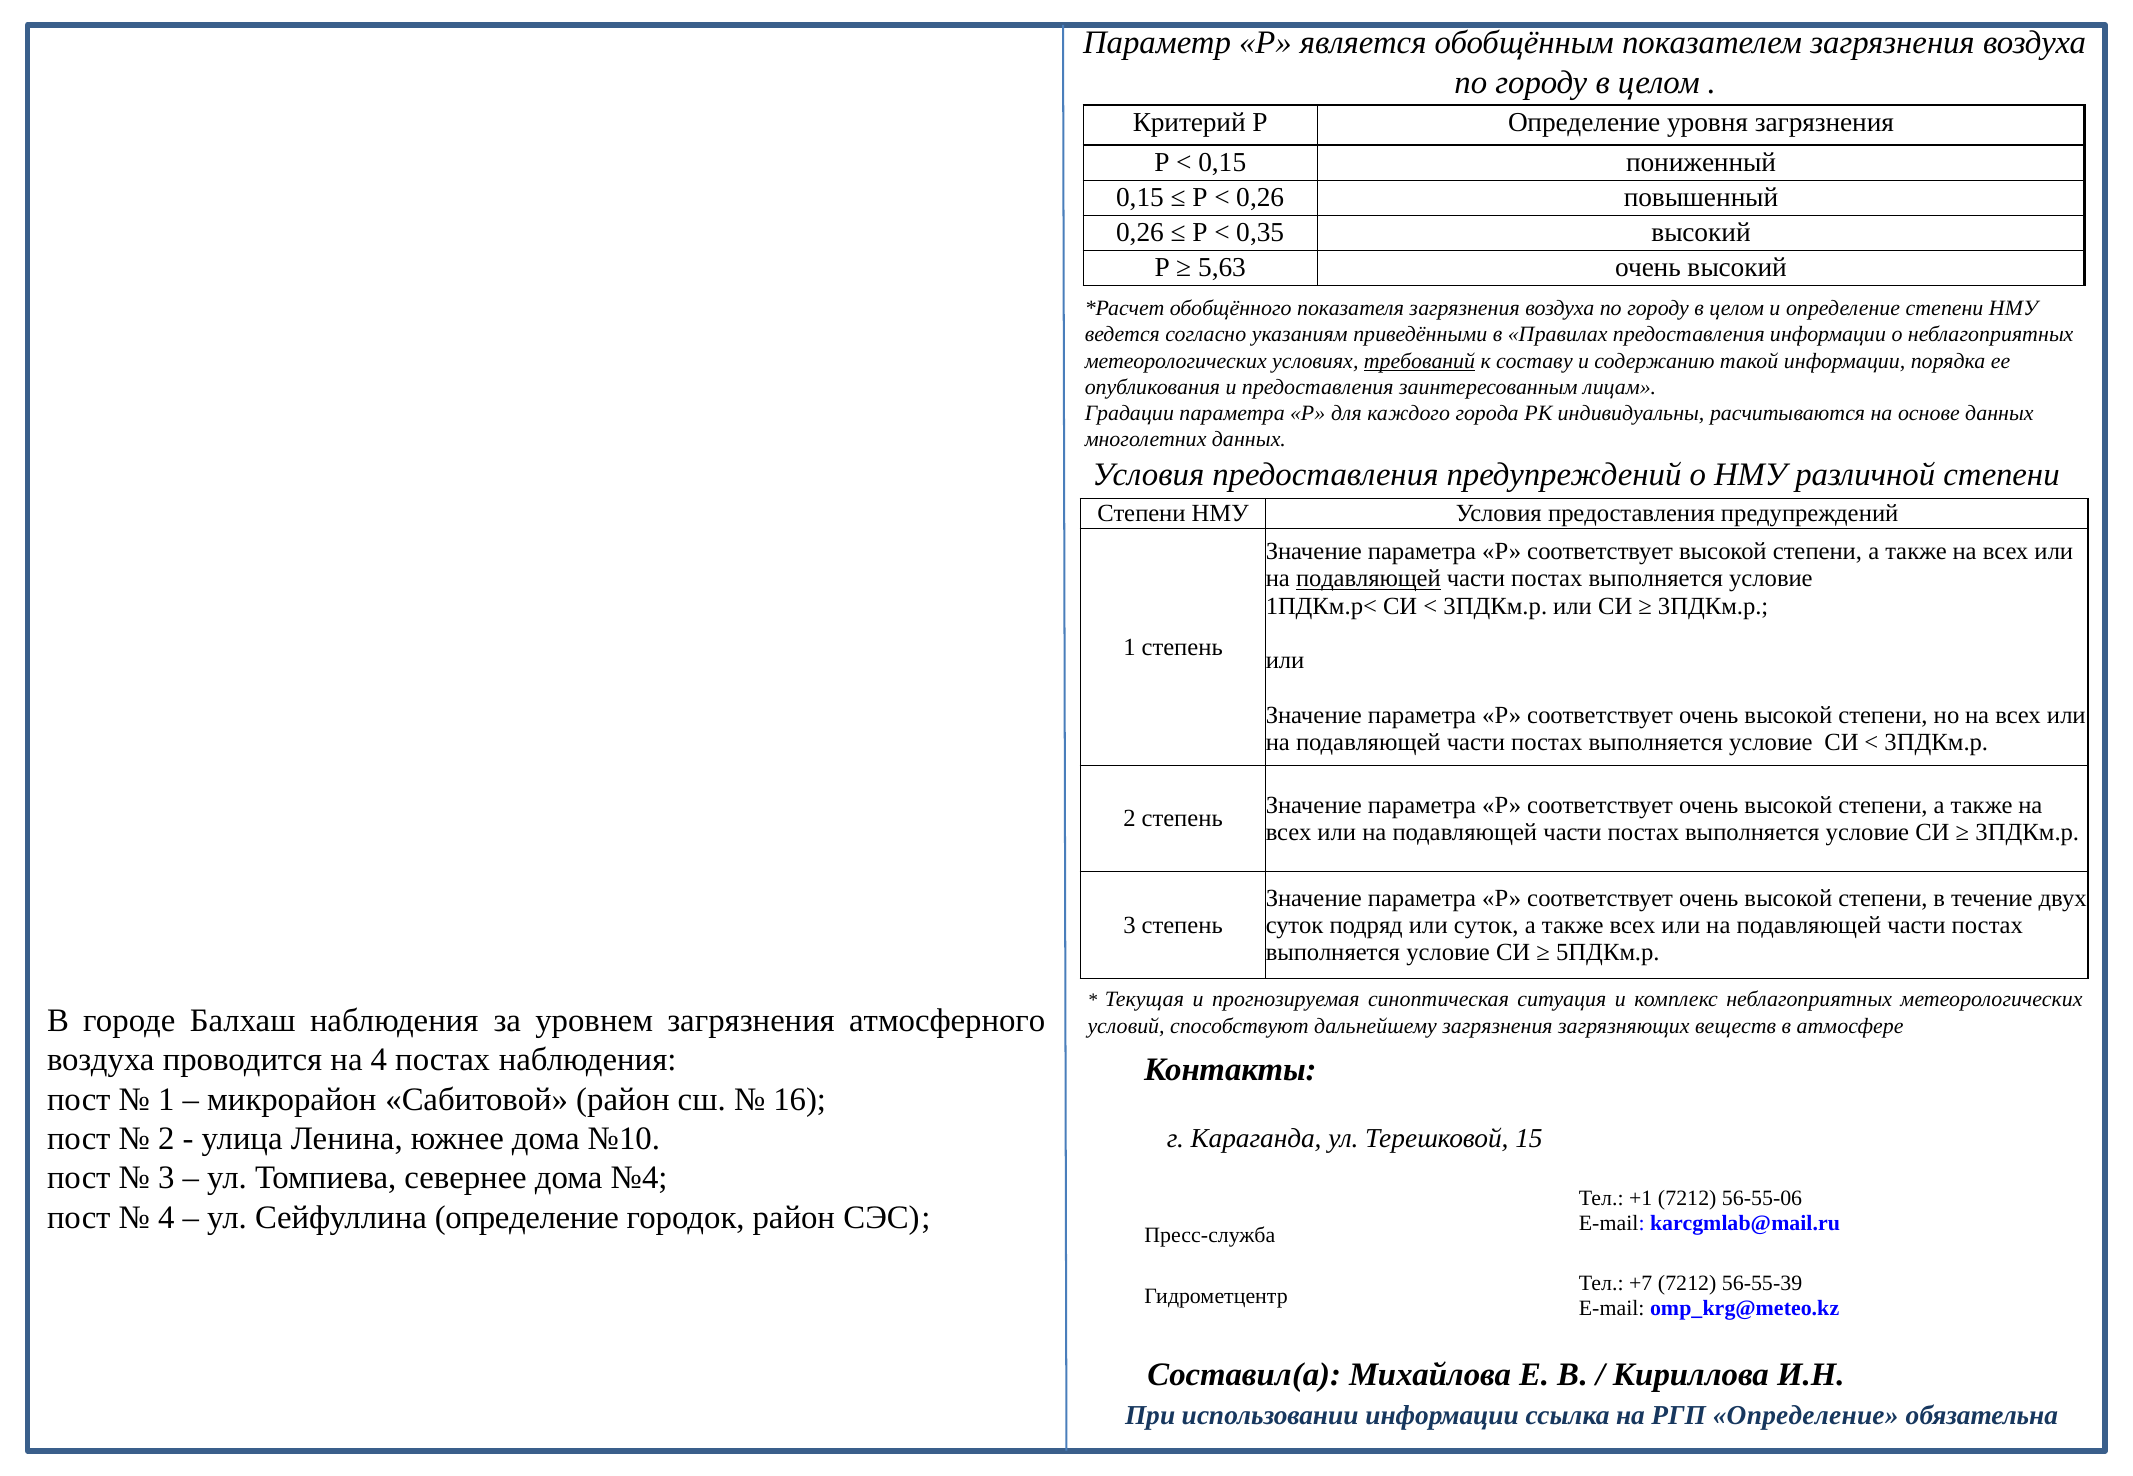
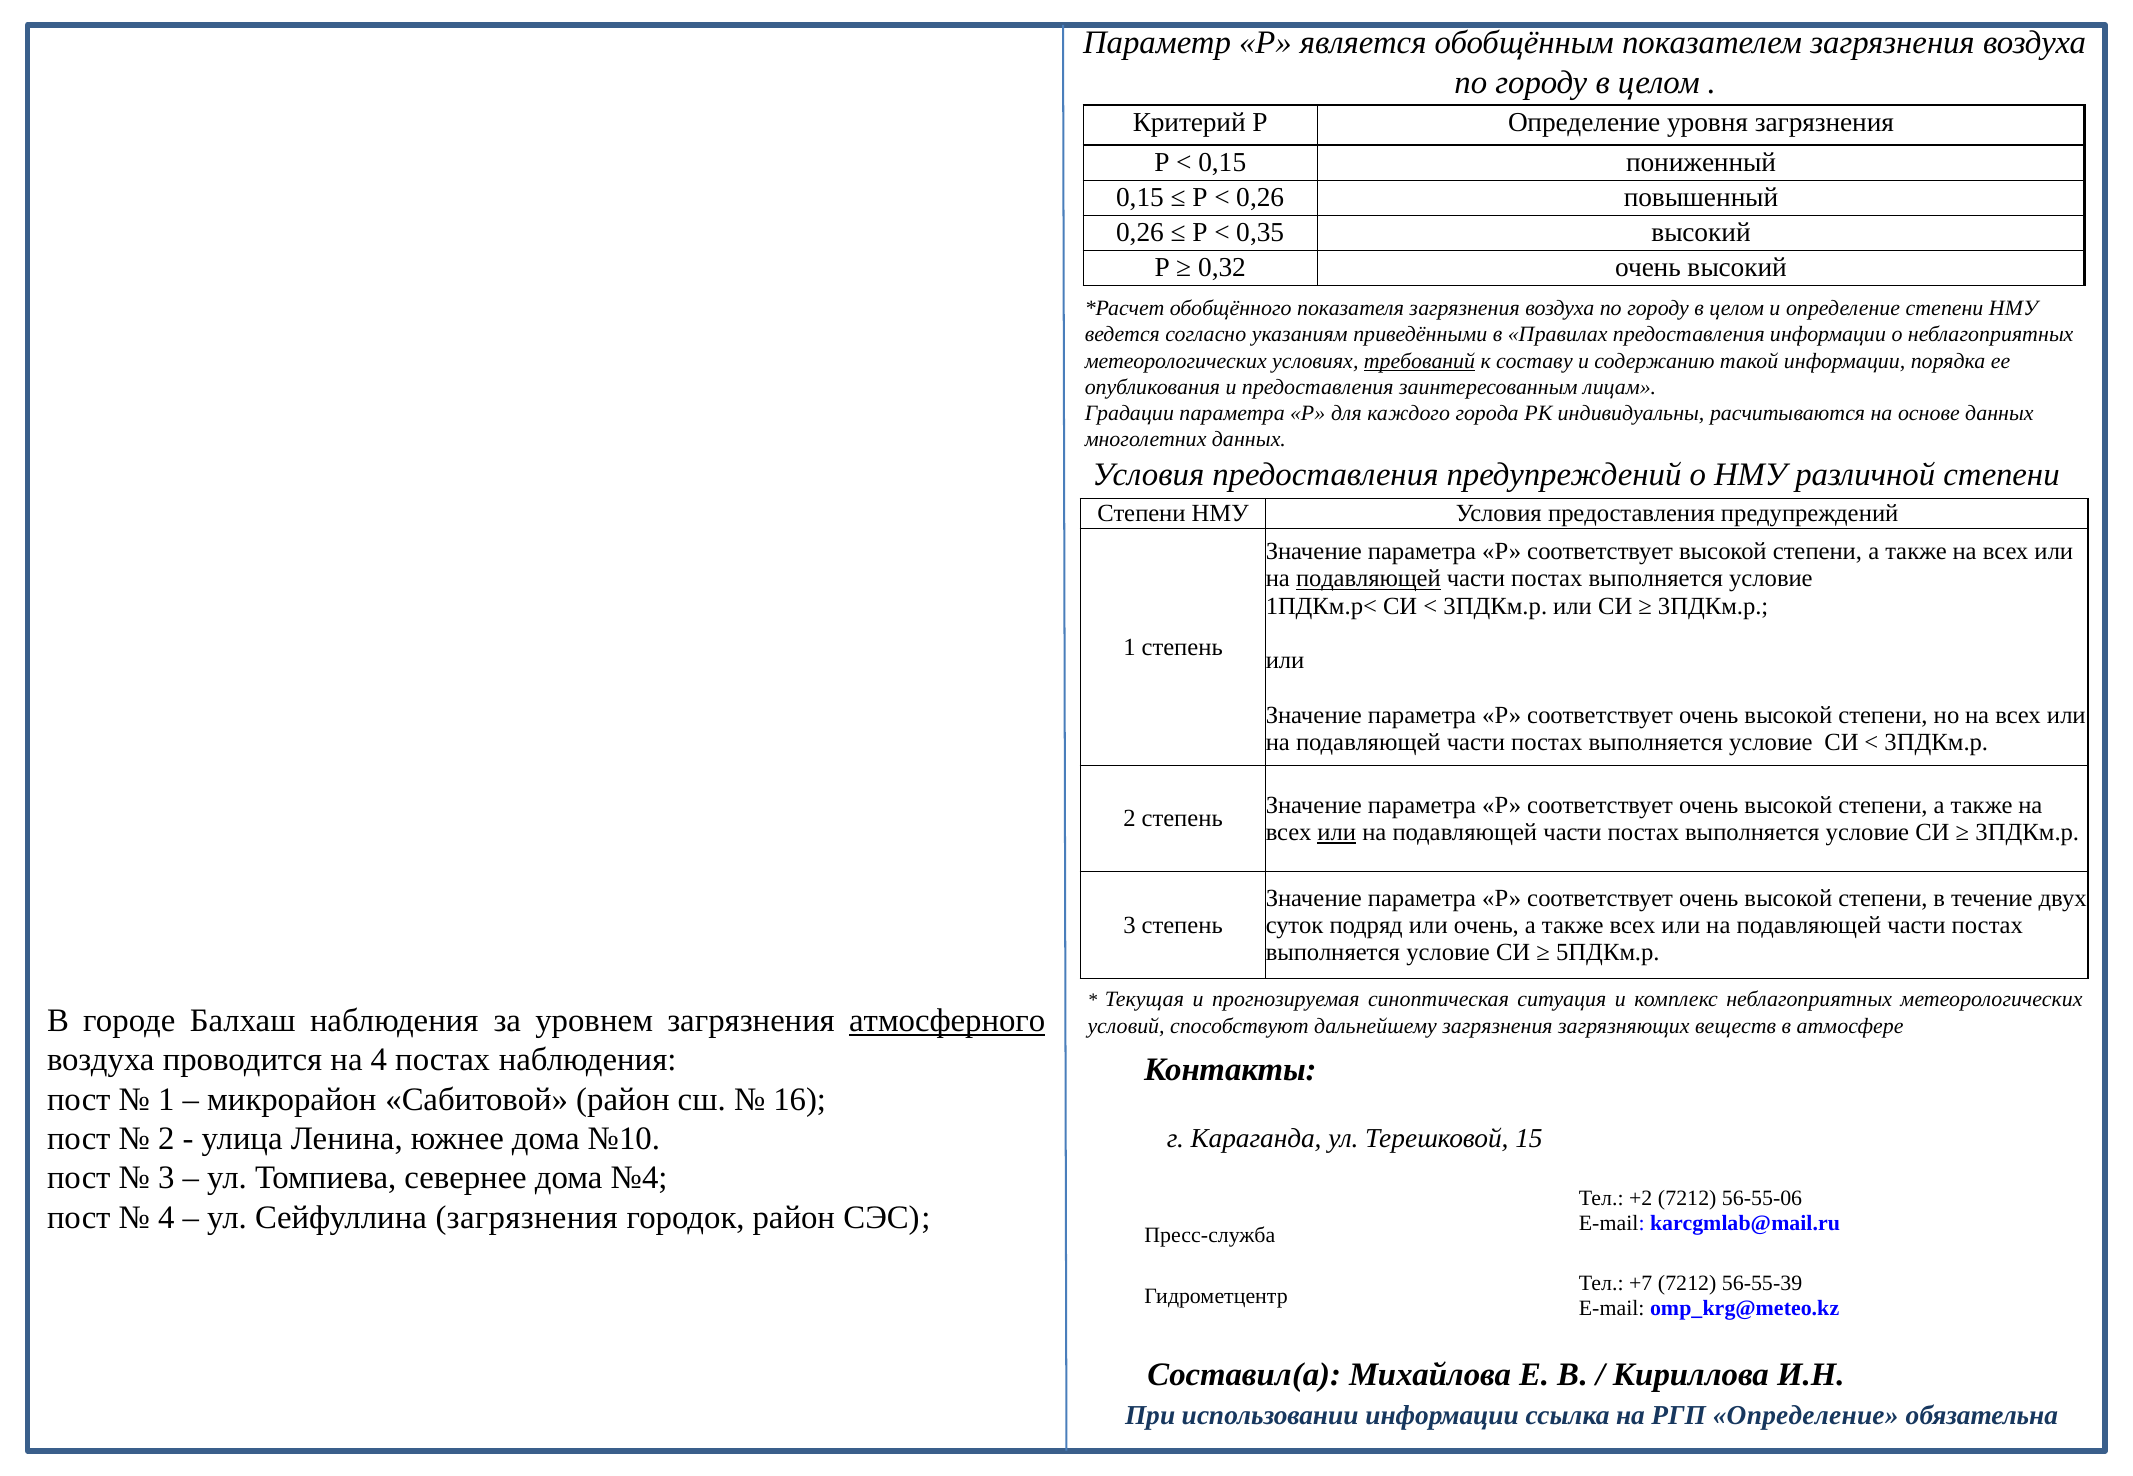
5,63: 5,63 -> 0,32 (1222, 268)
или underline: none -> present (1337, 833)
или суток: суток -> очень (1486, 926)
атмосферного underline: none -> present (947, 1021)
+1: +1 -> +2 (1641, 1199)
Сейфуллина определение: определение -> загрязнения (527, 1218)
